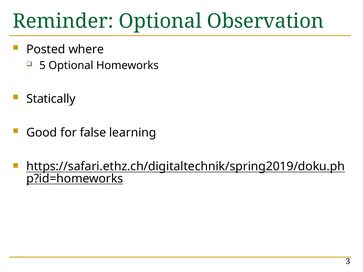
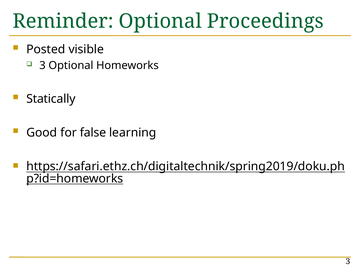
Observation: Observation -> Proceedings (265, 21)
where: where -> visible (86, 49)
5: 5 -> 3 (42, 66)
